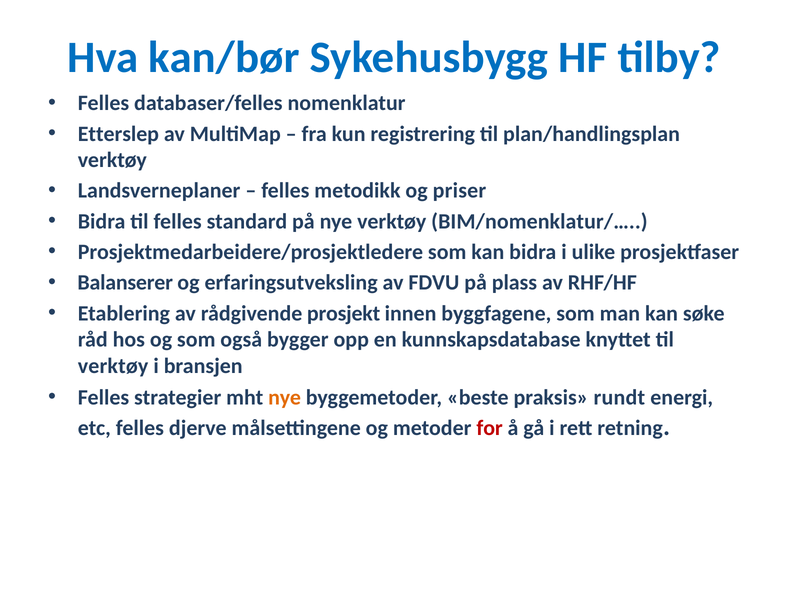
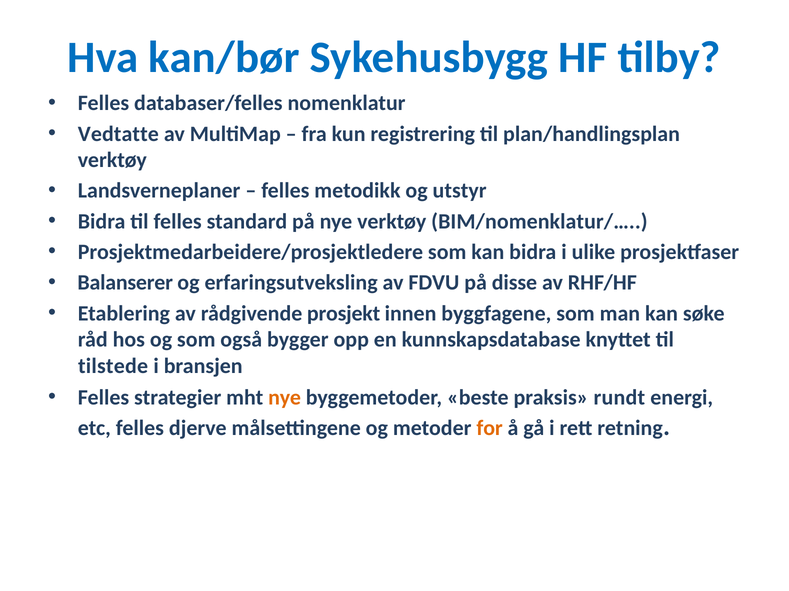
Etterslep: Etterslep -> Vedtatte (118, 134)
priser: priser -> utstyr (460, 191)
plass: plass -> disse (514, 283)
verktøy: verktøy -> tilstede (113, 366)
for colour: red -> orange (490, 429)
